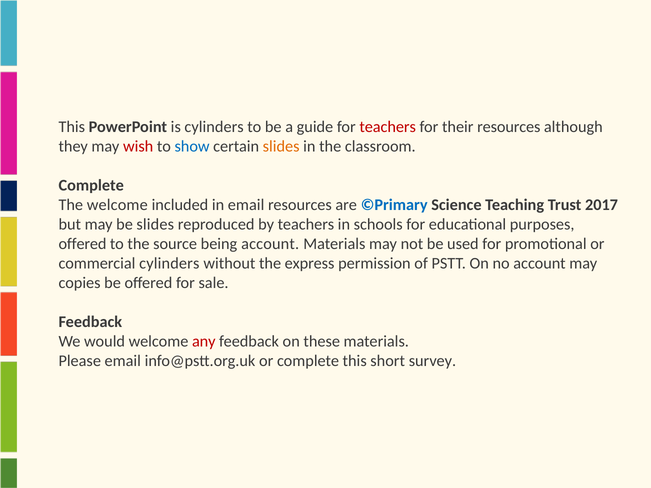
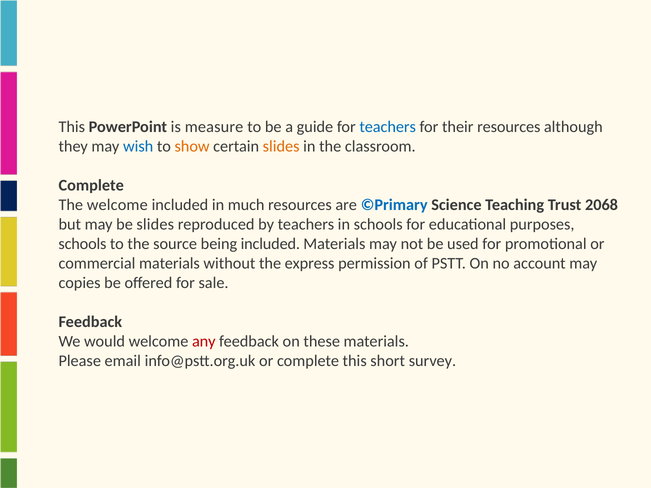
is cylinders: cylinders -> measure (214, 127)
teachers colour: red -> blue (388, 127)
wish colour: red -> blue (138, 146)
show colour: blue -> orange (192, 146)
in email: email -> much (246, 205)
2017: 2017 -> 2068 (602, 205)
offered: offered -> schools (82, 244)
being account: account -> included (270, 244)
commercial cylinders: cylinders -> materials (169, 264)
